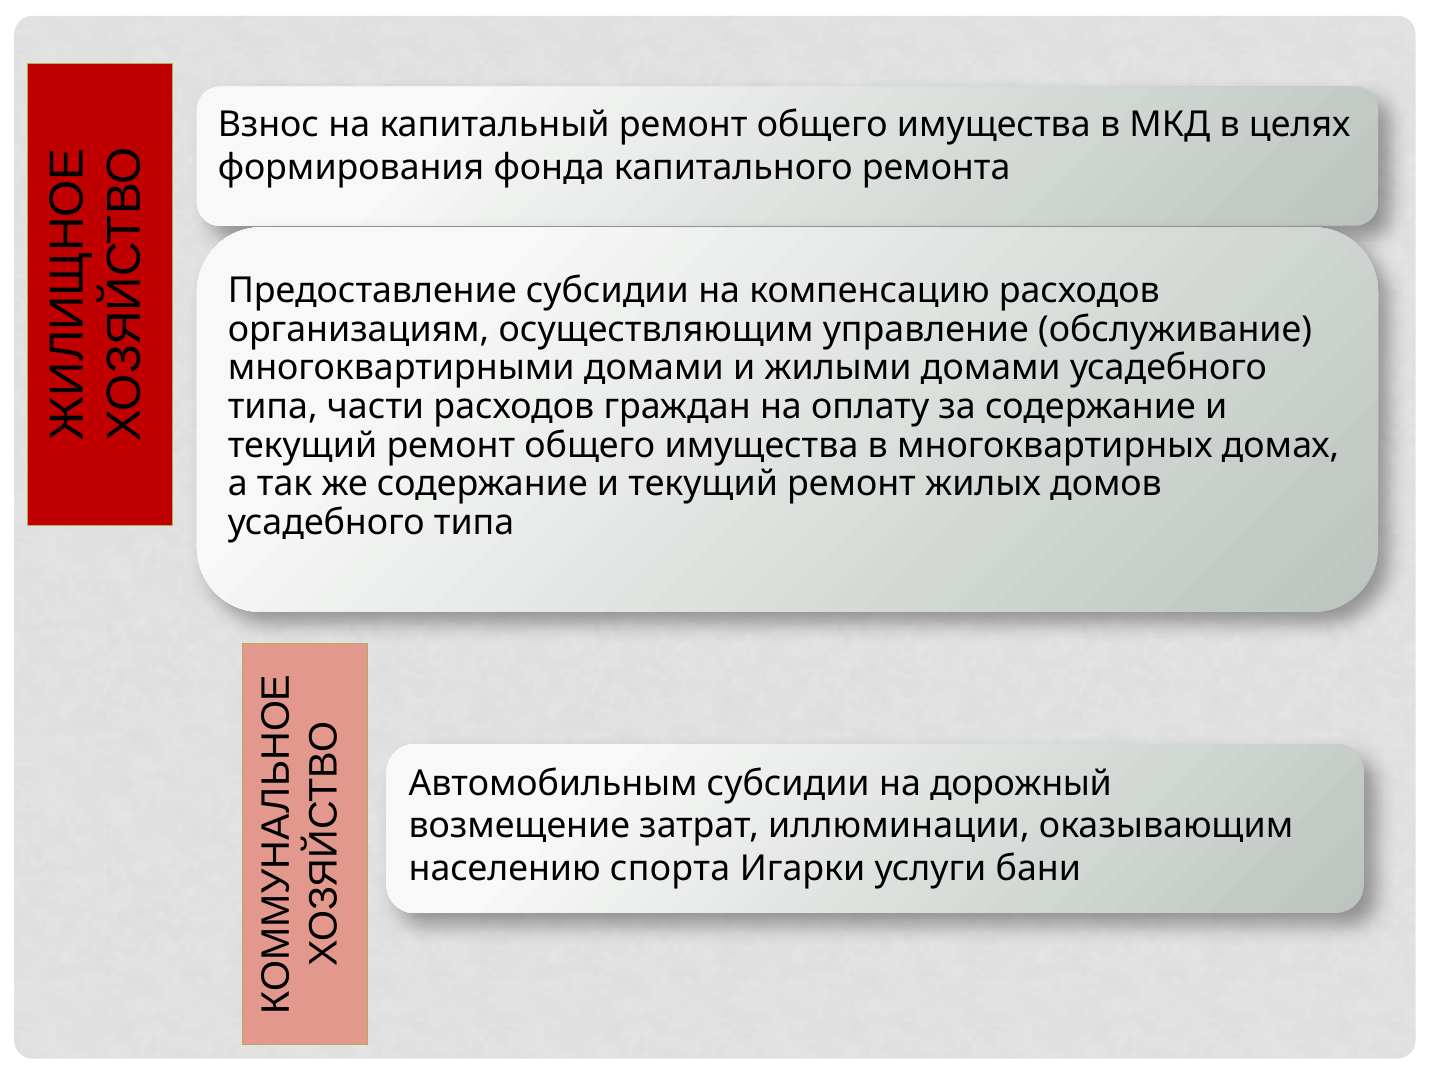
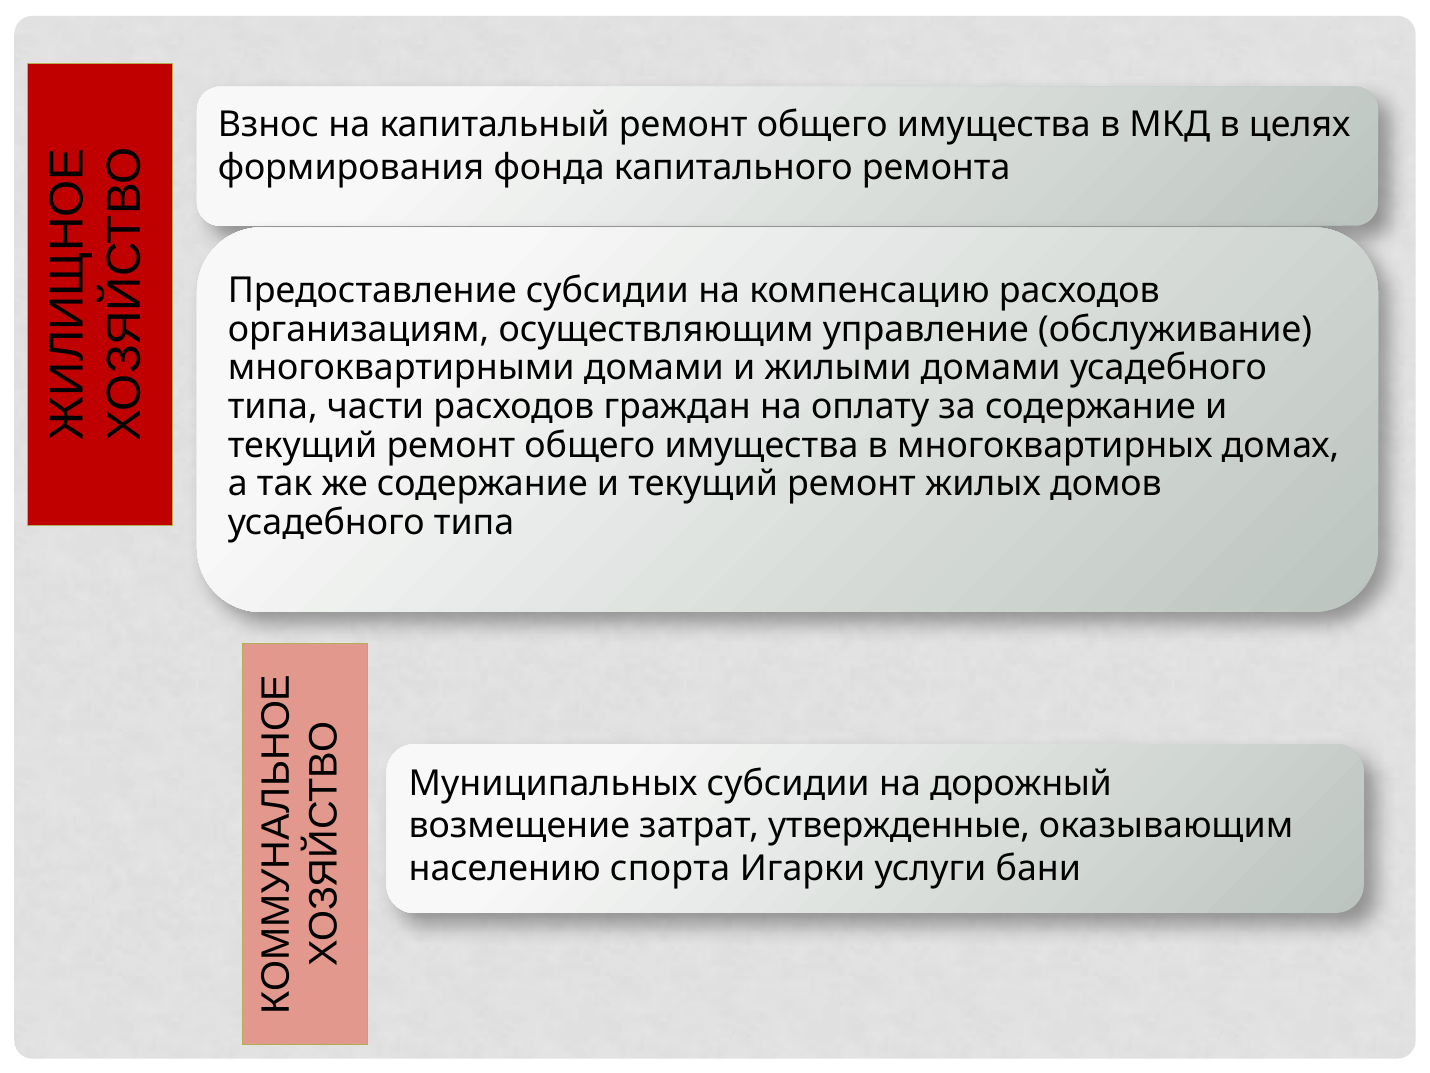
Автомобильным: Автомобильным -> Муниципальных (553, 783)
иллюминации: иллюминации -> утвержденные (899, 826)
